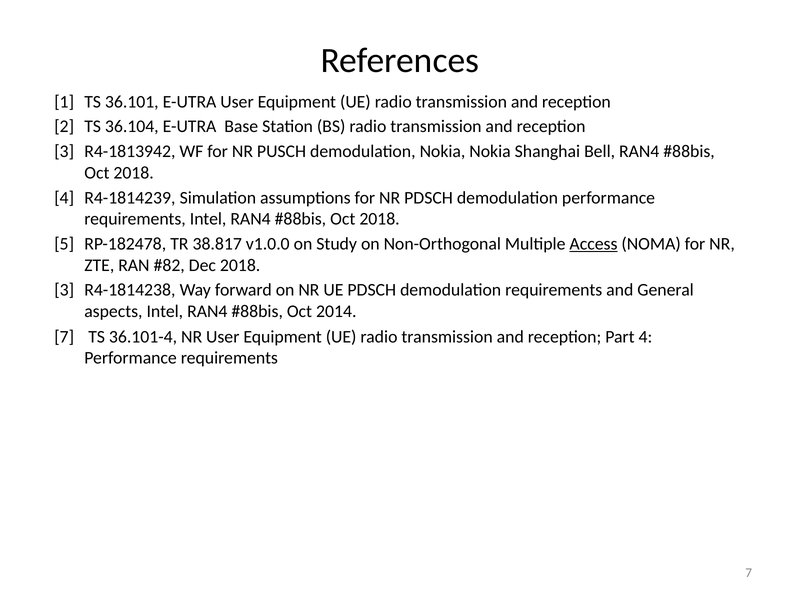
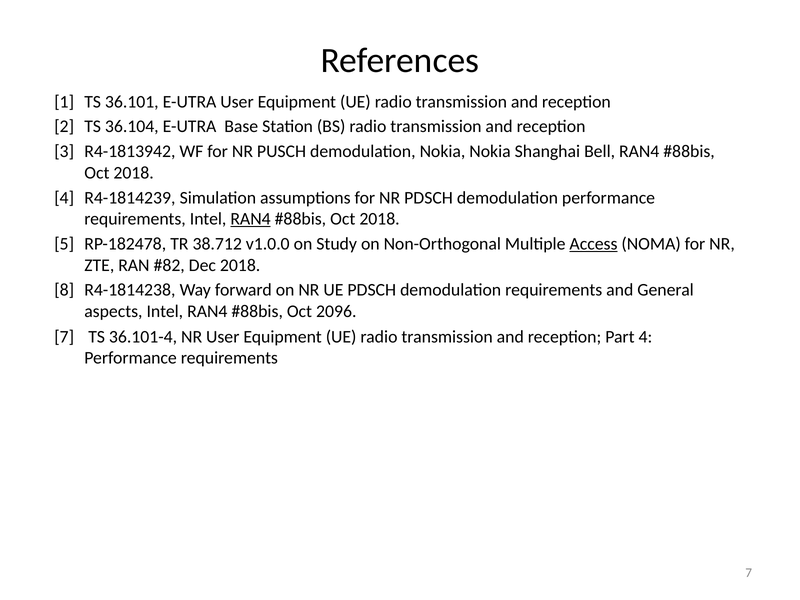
RAN4 underline: none -> present (251, 219)
38.817: 38.817 -> 38.712 (217, 244)
3: 3 -> 8 (64, 290)
2014: 2014 -> 2096 (336, 311)
